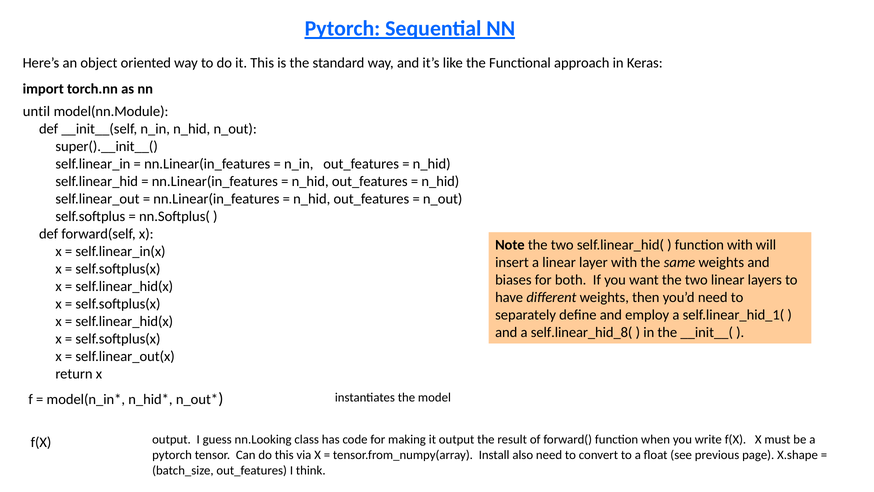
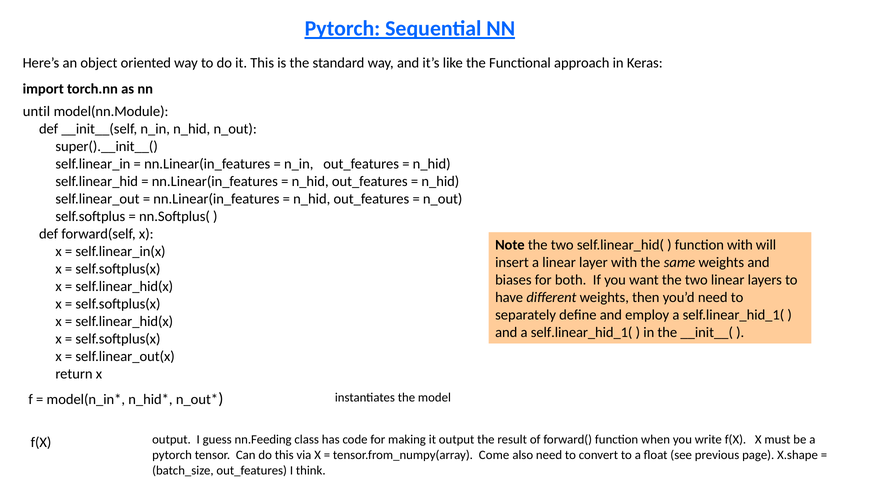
and a self.linear_hid_8(: self.linear_hid_8( -> self.linear_hid_1( (582, 332)
nn.Looking: nn.Looking -> nn.Feeding (263, 439)
Install: Install -> Come (494, 455)
